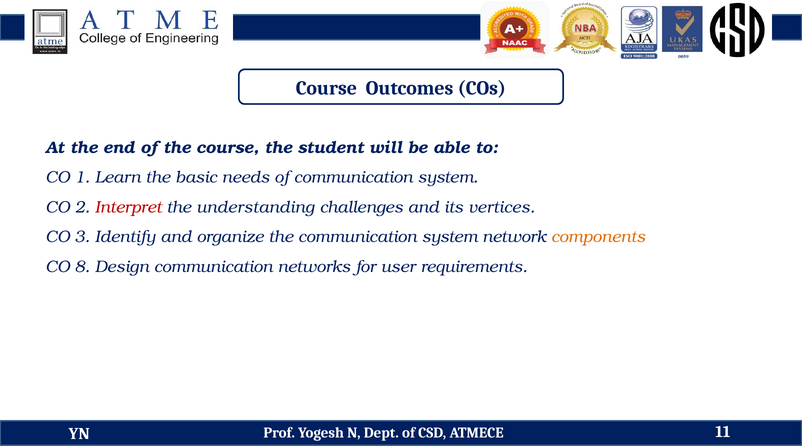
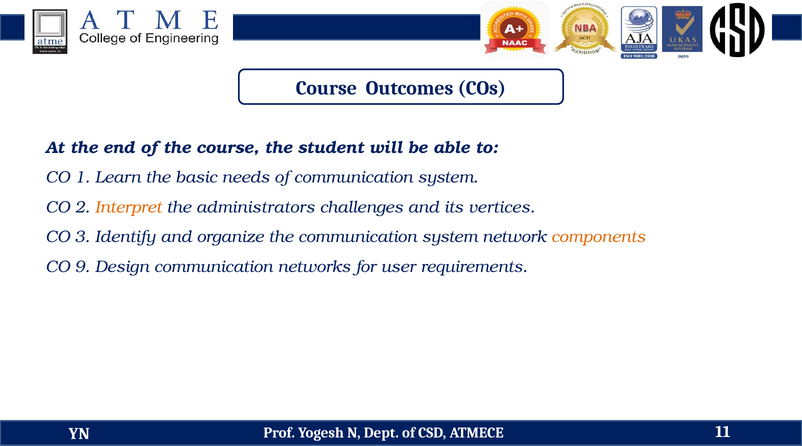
Interpret colour: red -> orange (128, 207)
understanding: understanding -> administrators (255, 207)
8: 8 -> 9 (82, 266)
